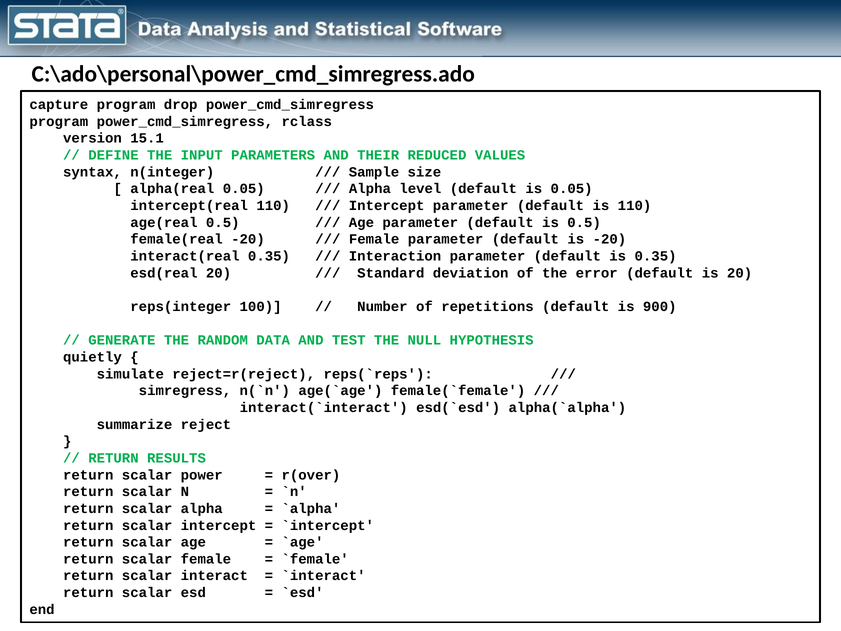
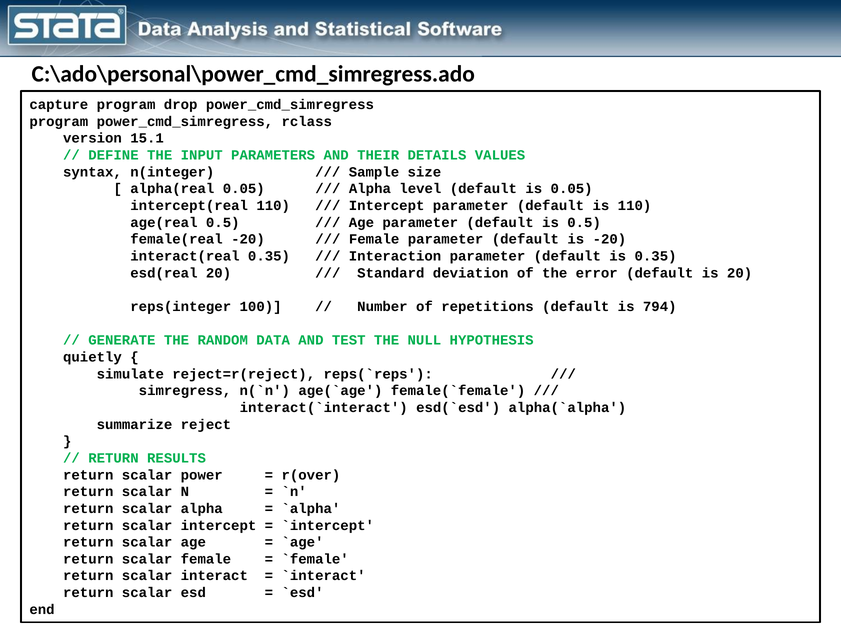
REDUCED: REDUCED -> DETAILS (437, 155)
900: 900 -> 794 (660, 307)
